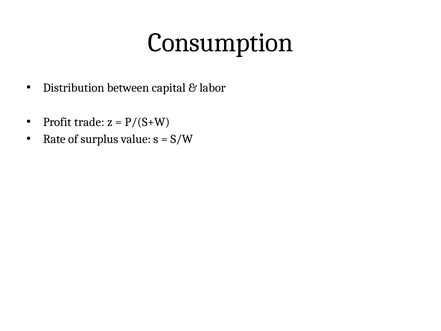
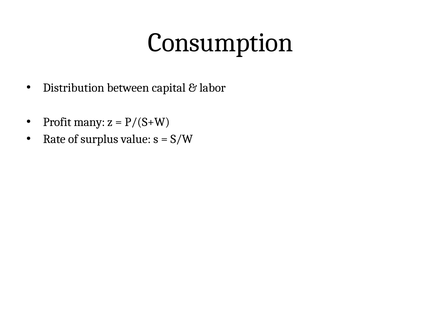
trade: trade -> many (89, 122)
